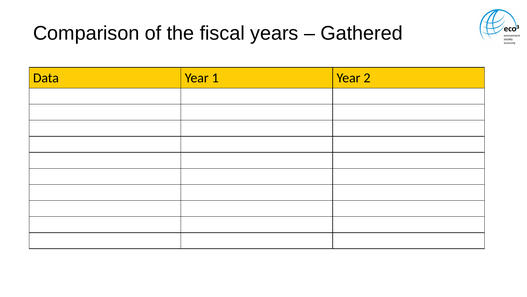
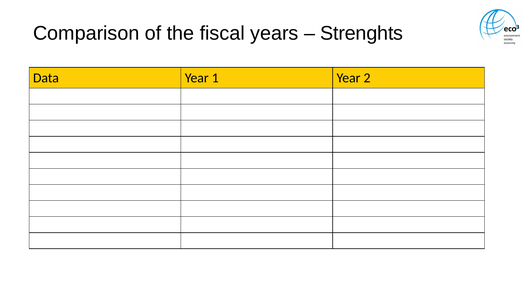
Gathered: Gathered -> Strenghts (362, 33)
